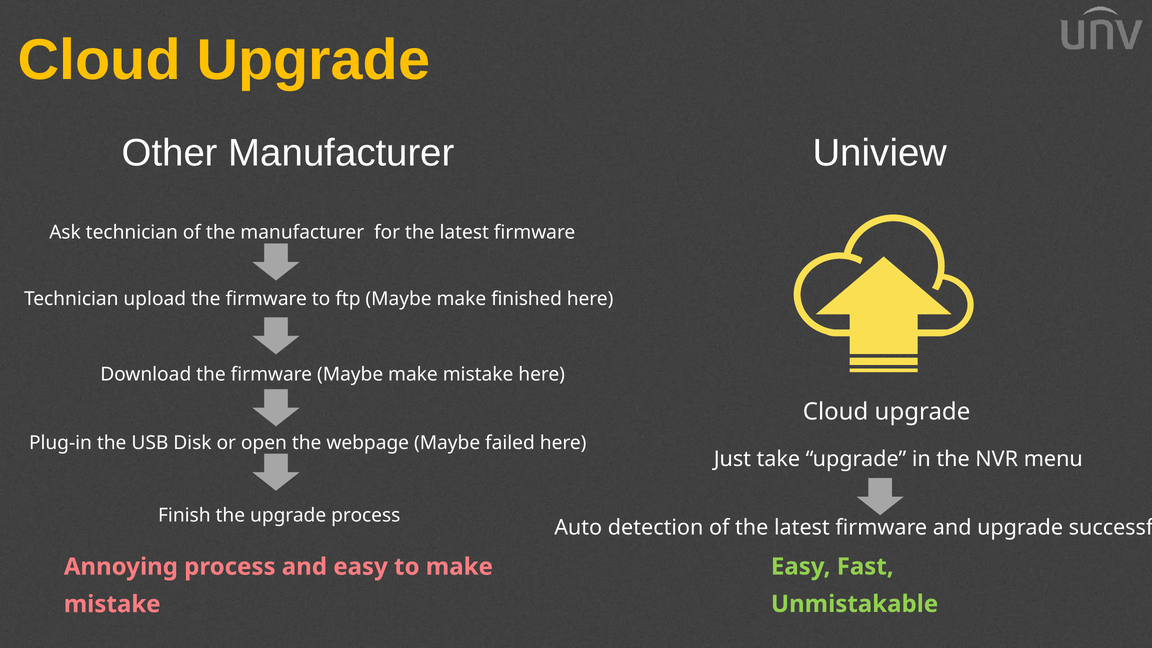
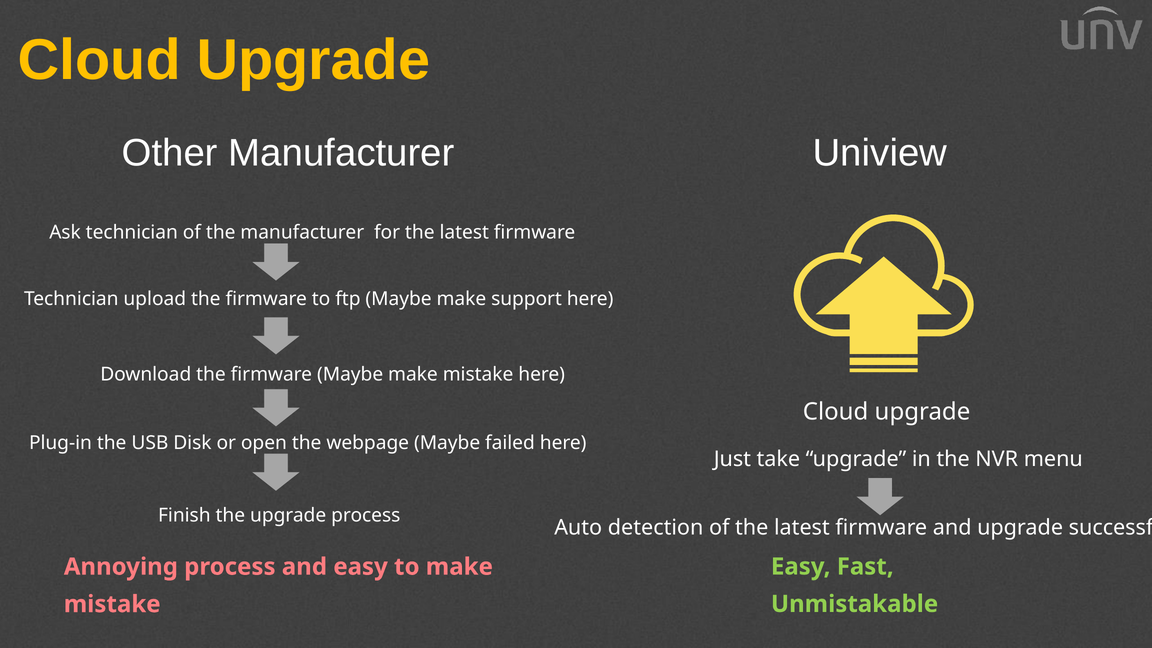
finished: finished -> support (526, 299)
